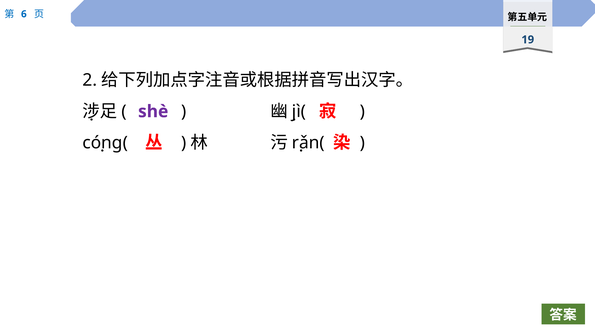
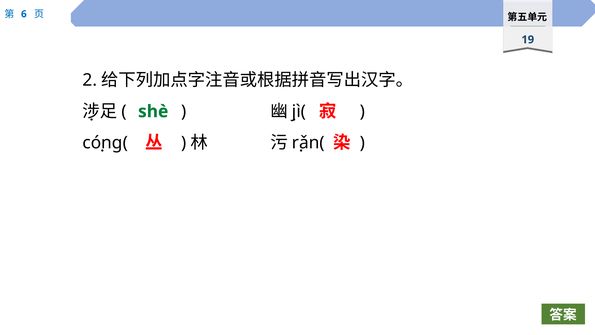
shè colour: purple -> green (153, 111)
